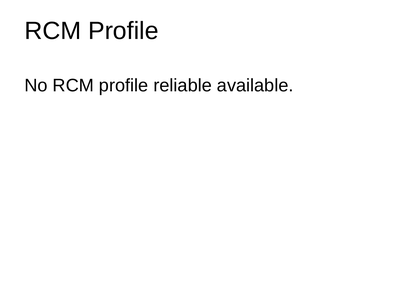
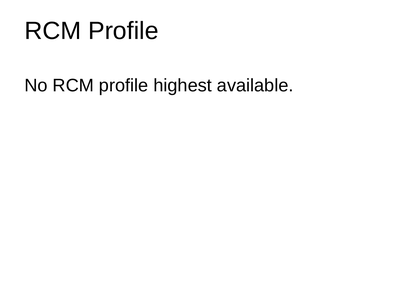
reliable: reliable -> highest (183, 86)
